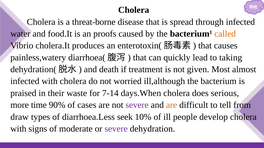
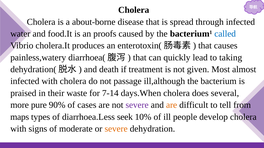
threat-borne: threat-borne -> about-borne (94, 22)
called colour: orange -> blue (225, 34)
worried: worried -> passage (128, 81)
serious: serious -> several (225, 93)
time: time -> pure (39, 105)
draw: draw -> maps (20, 117)
severe colour: purple -> orange (116, 129)
